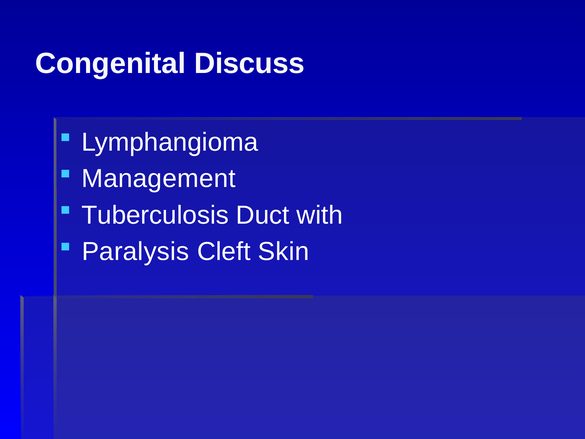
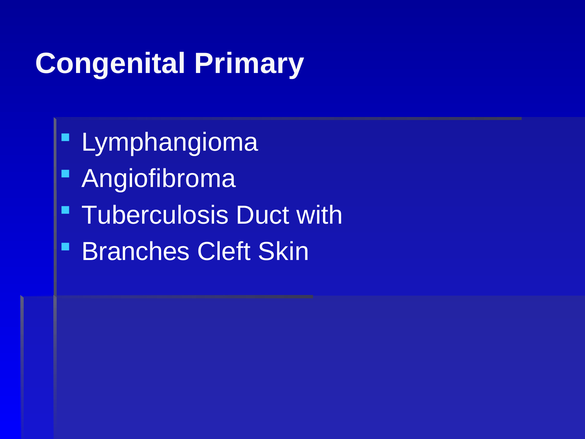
Discuss: Discuss -> Primary (249, 63)
Management: Management -> Angiofibroma (159, 179)
Paralysis: Paralysis -> Branches (136, 251)
